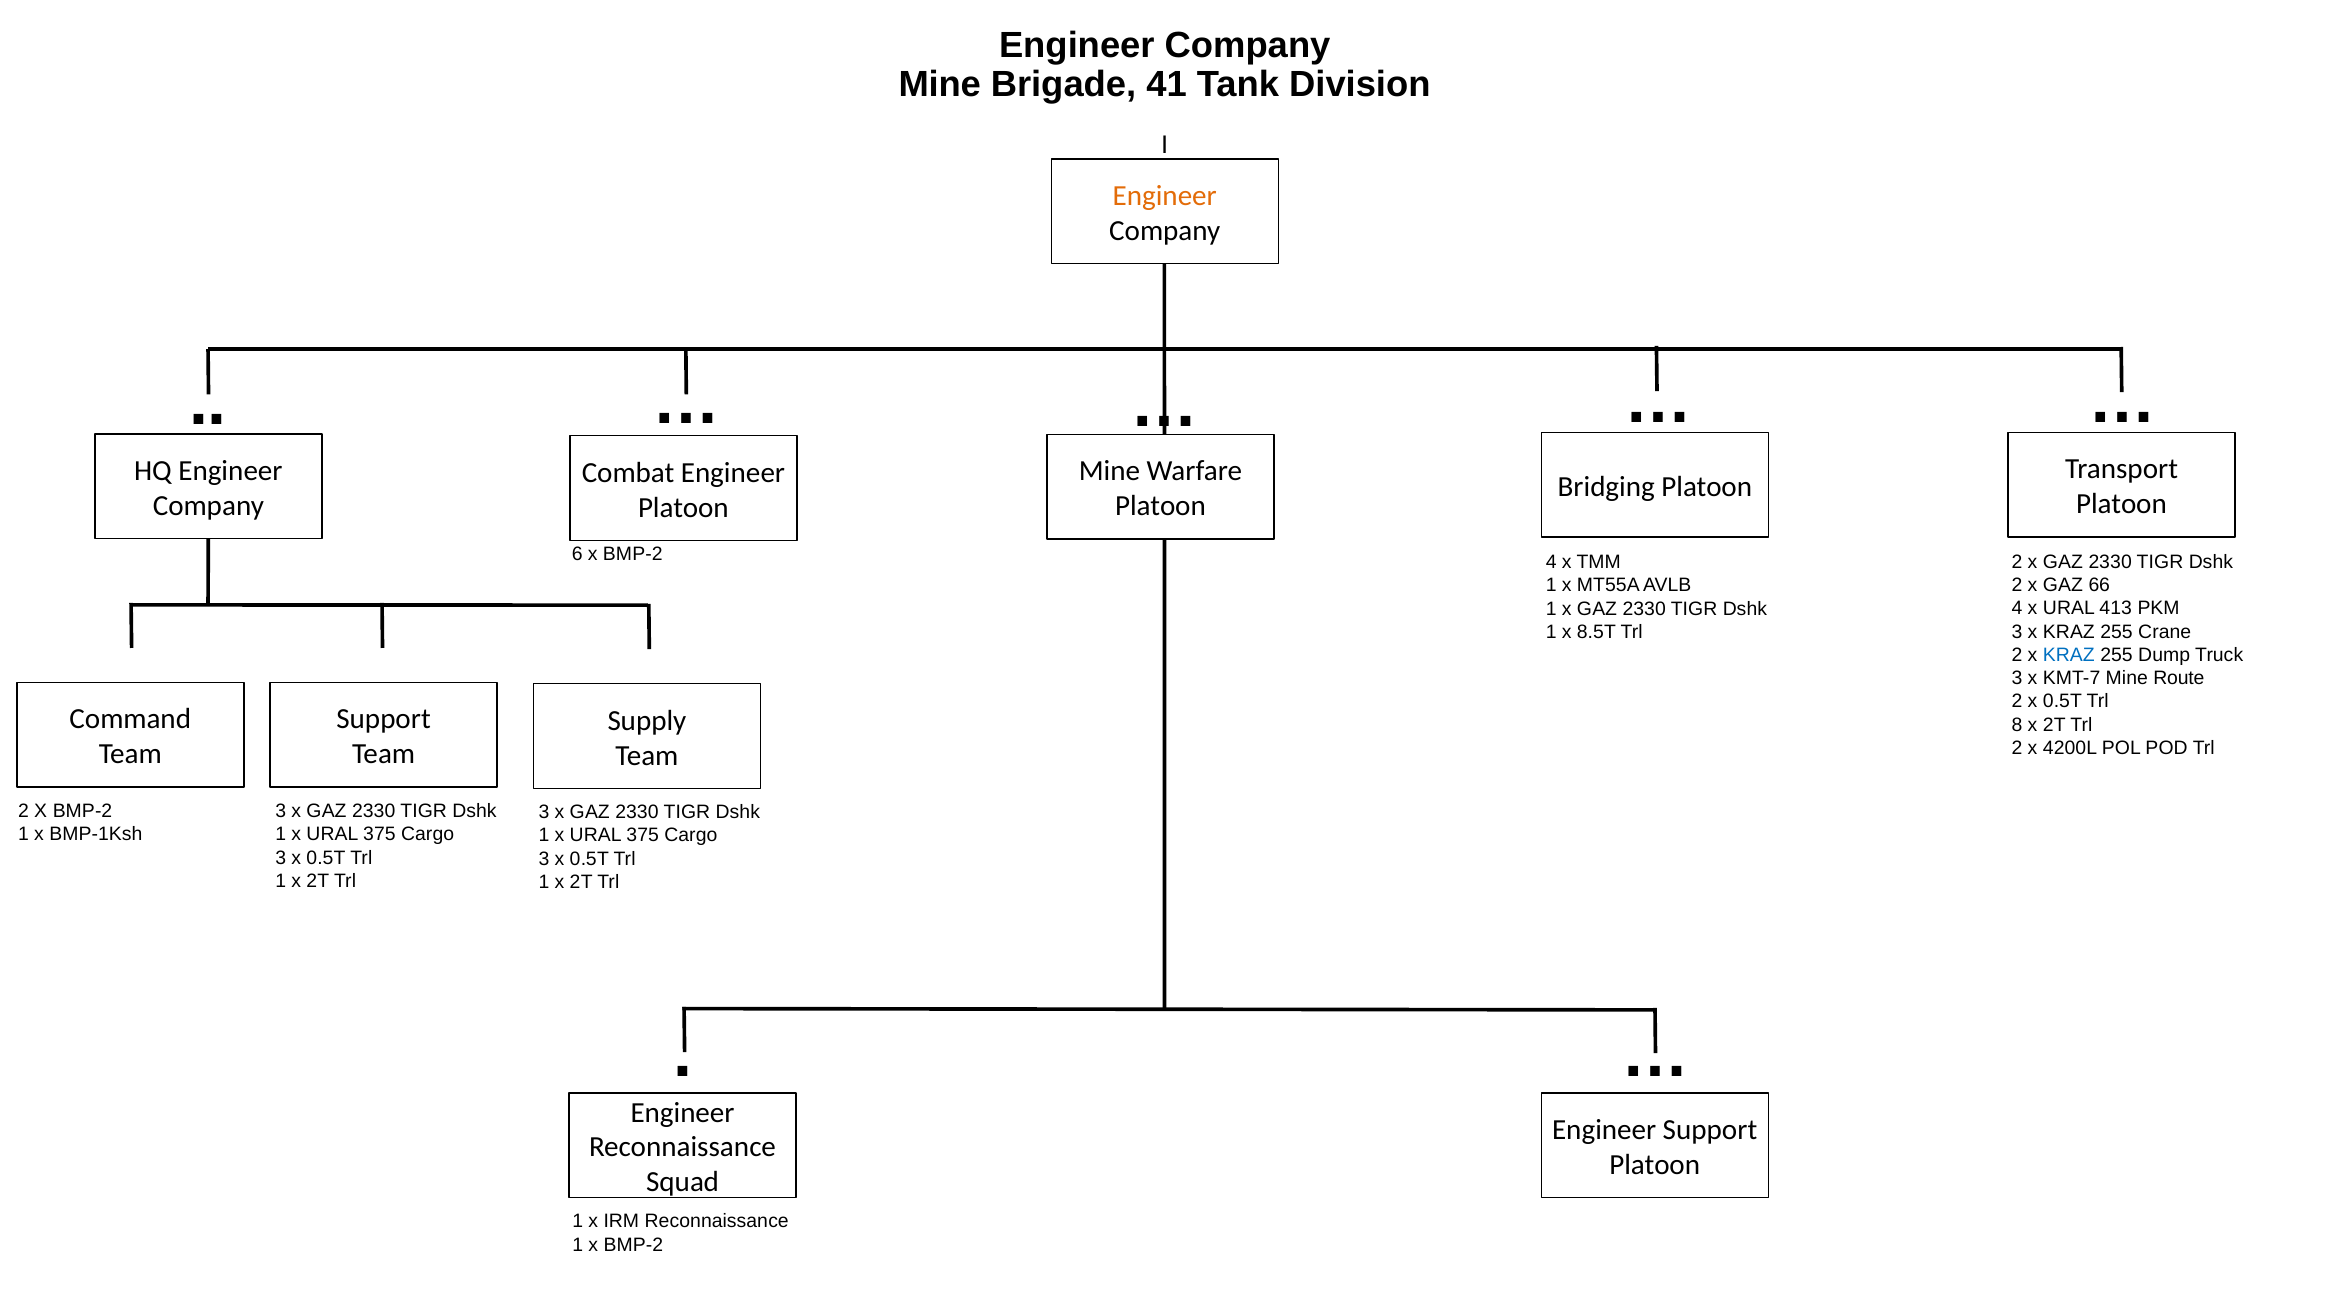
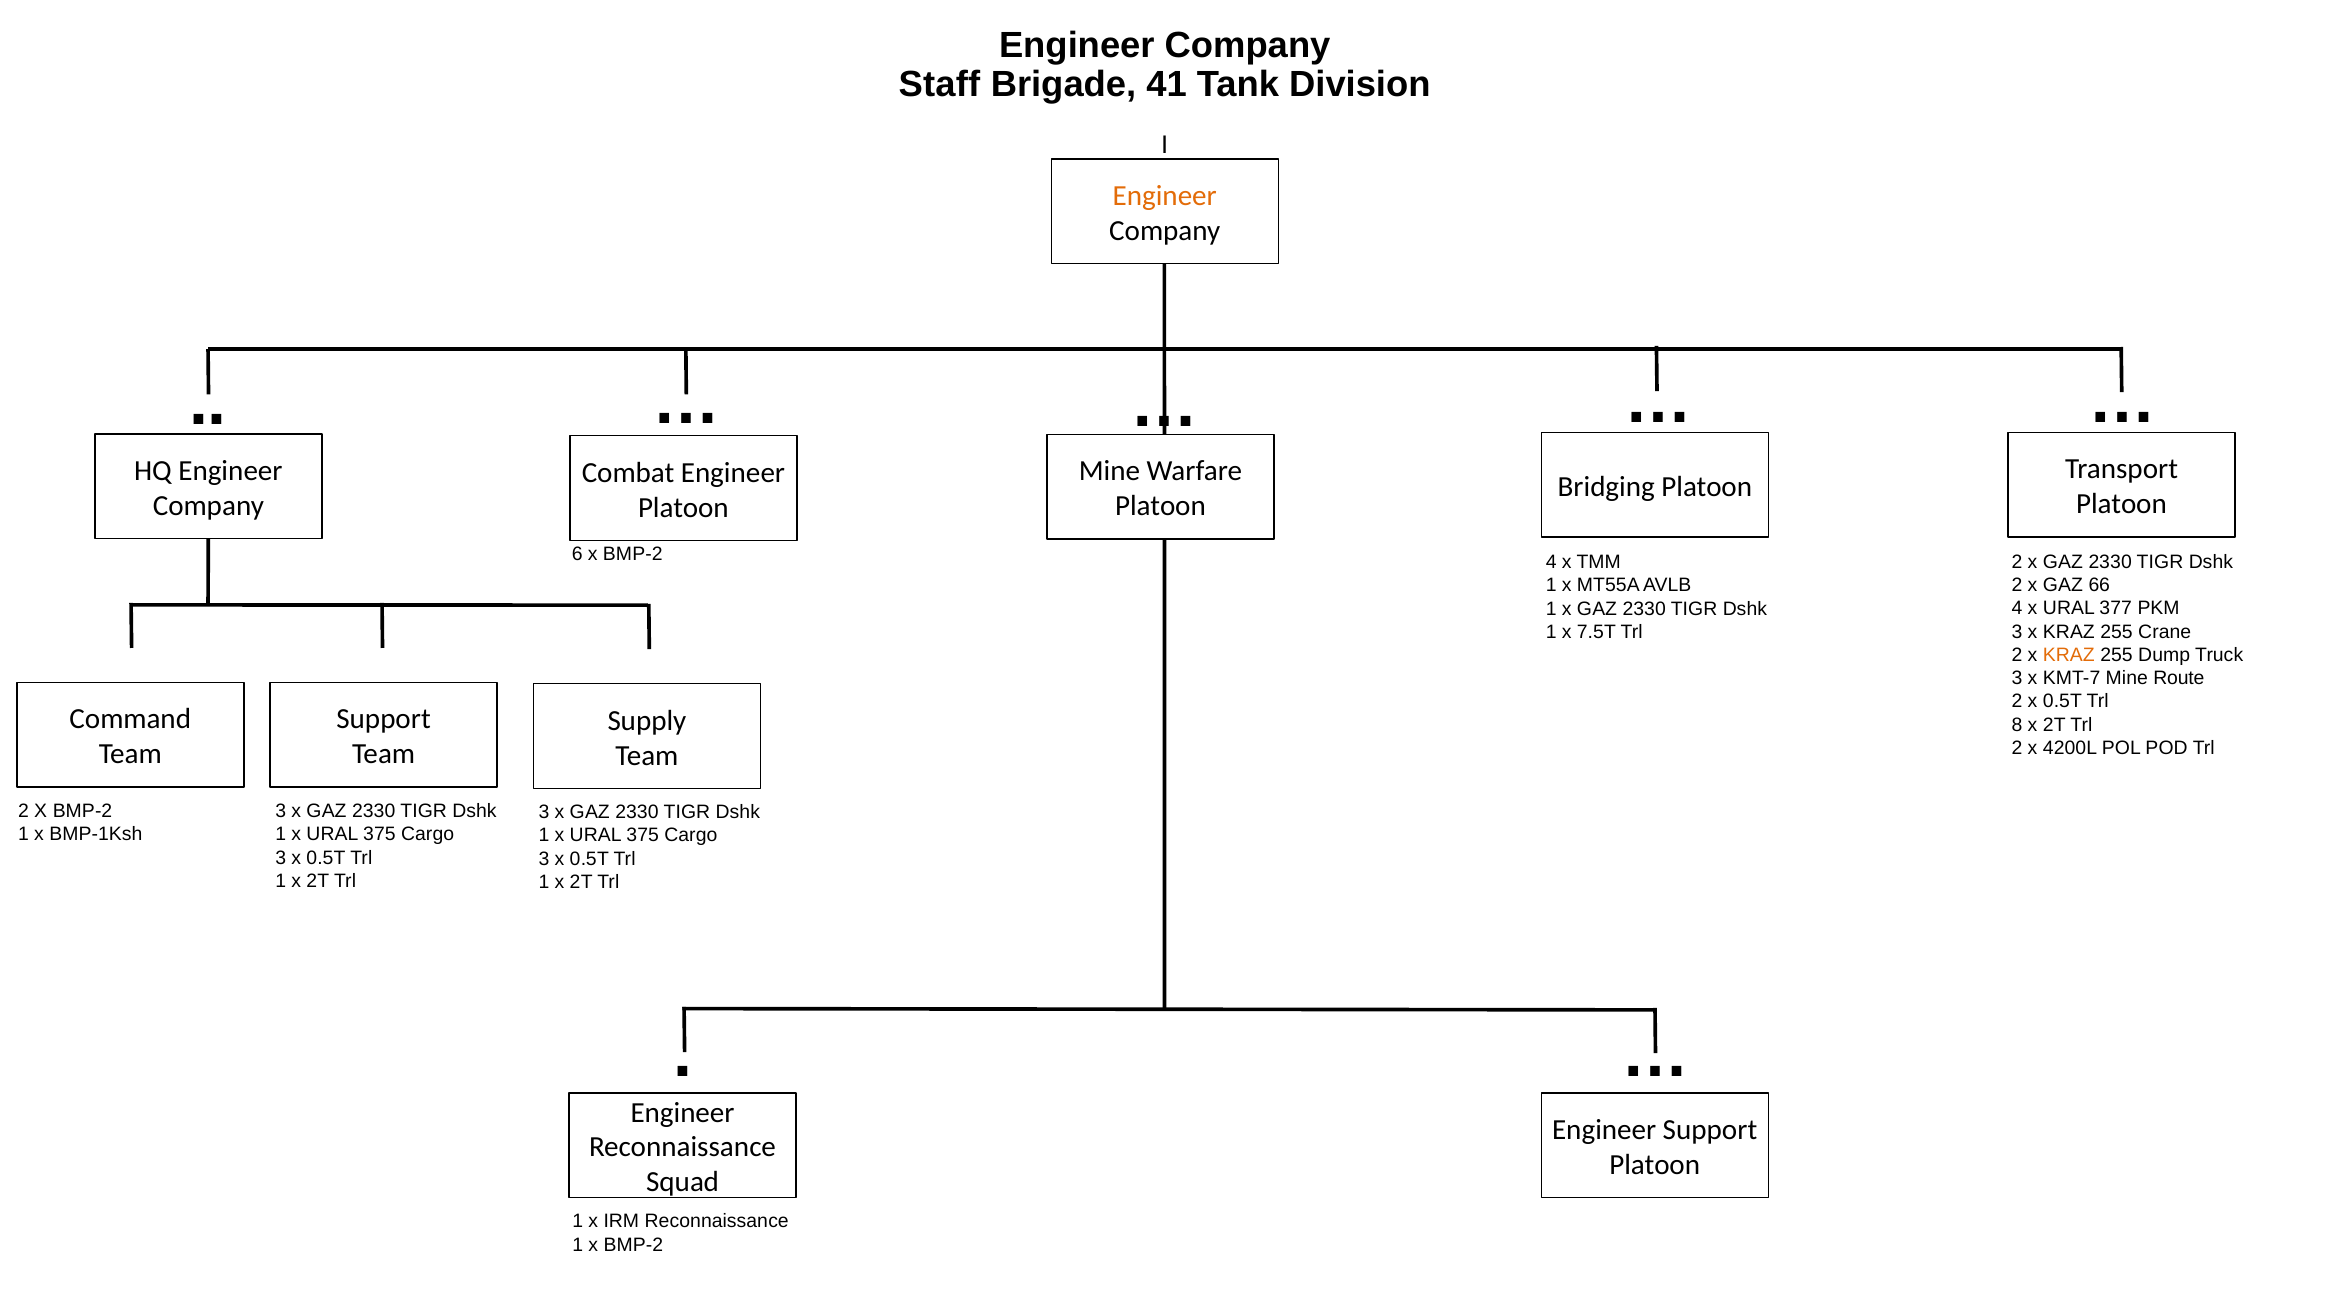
Mine: Mine -> Staff (939, 85)
413: 413 -> 377 (2116, 609)
8.5T: 8.5T -> 7.5T (1596, 632)
KRAZ colour: blue -> orange (2069, 655)
